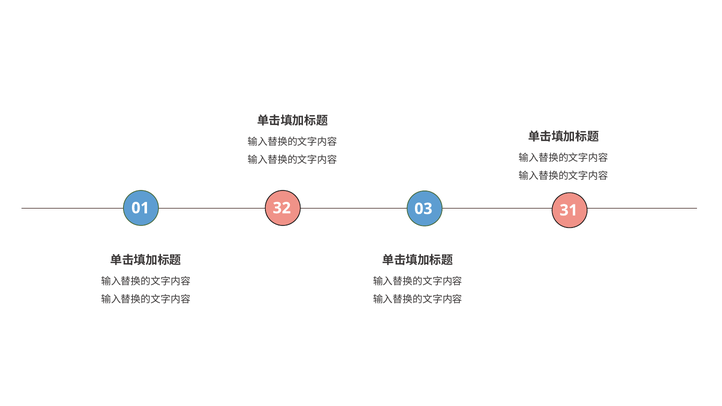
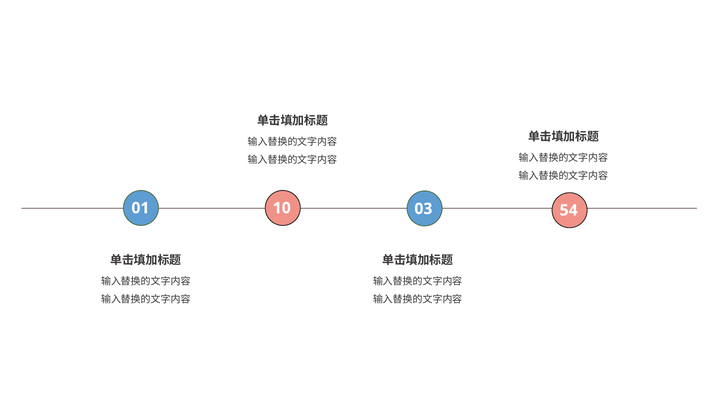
32: 32 -> 10 (282, 208)
31: 31 -> 54 (569, 210)
